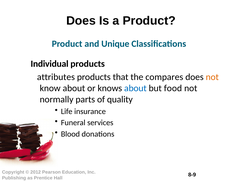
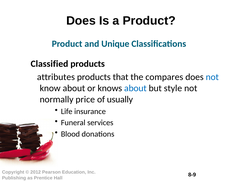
Individual: Individual -> Classified (49, 64)
not colour: orange -> blue (212, 77)
food: food -> style (173, 88)
parts: parts -> price (85, 100)
quality: quality -> usually (120, 100)
